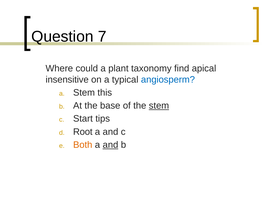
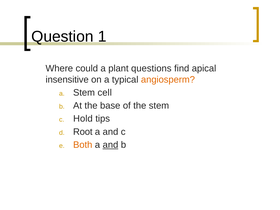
7: 7 -> 1 (102, 37)
taxonomy: taxonomy -> questions (151, 68)
angiosperm colour: blue -> orange (168, 80)
this: this -> cell (105, 93)
stem underline: present -> none (159, 106)
Start: Start -> Hold (83, 119)
